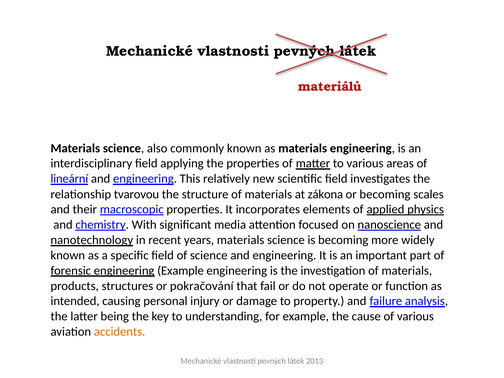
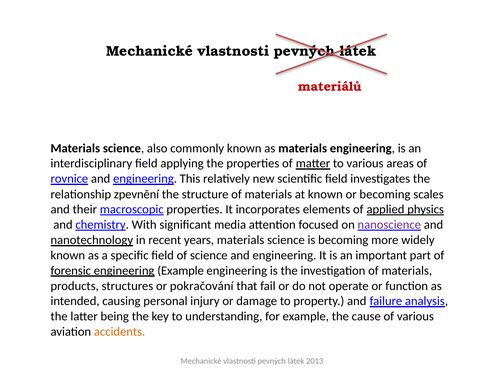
lineární: lineární -> rovnice (69, 179)
tvarovou: tvarovou -> zpevnění (137, 194)
at zákona: zákona -> known (325, 194)
nanoscience colour: black -> purple (389, 225)
